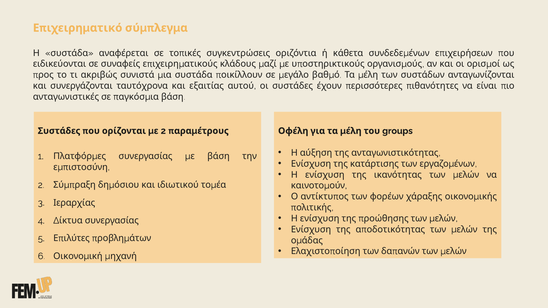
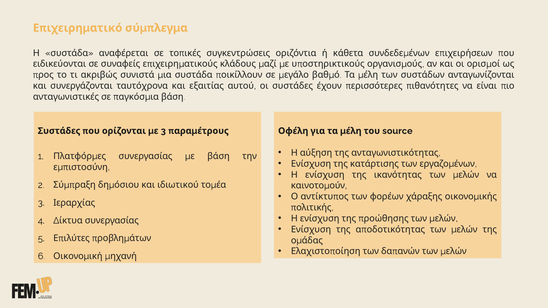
2: 2 -> 3 (163, 131)
groups: groups -> source (397, 131)
